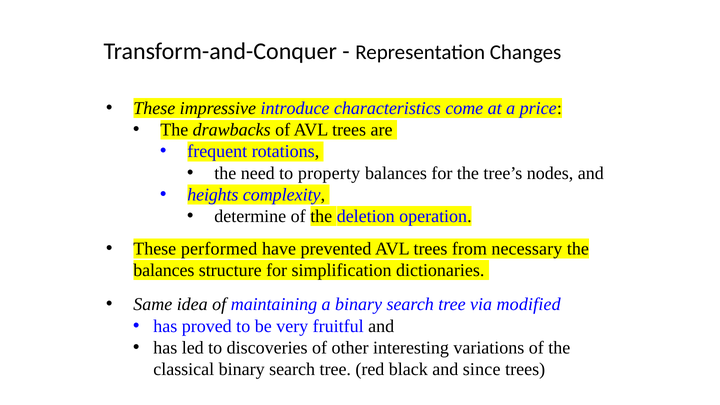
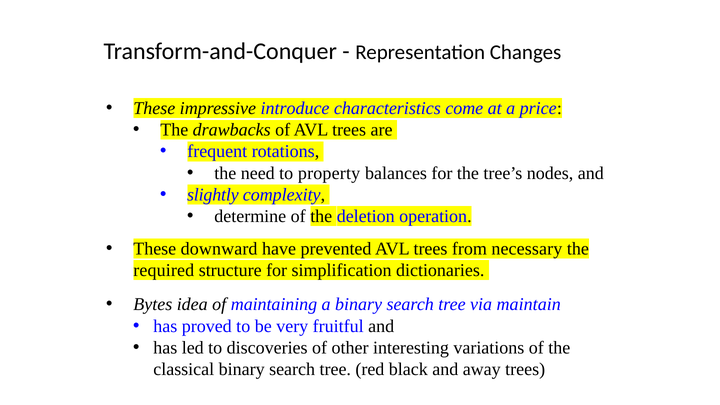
heights: heights -> slightly (213, 195)
performed: performed -> downward (219, 249)
balances: balances -> required (164, 270)
Same: Same -> Bytes (153, 304)
modified: modified -> maintain (529, 304)
since: since -> away (482, 369)
